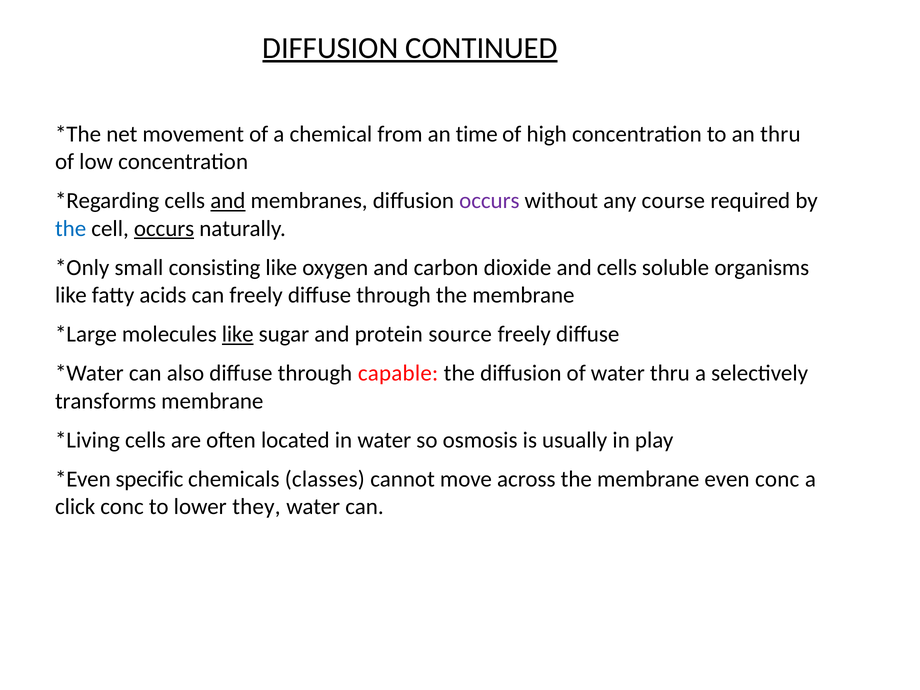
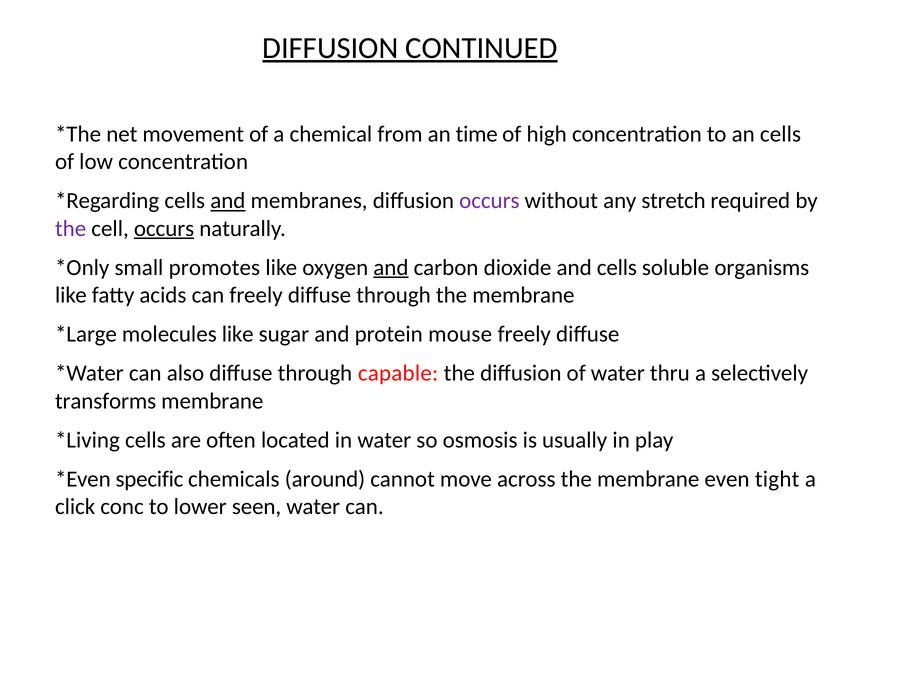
an thru: thru -> cells (780, 134)
course: course -> stretch (674, 201)
the colour: blue -> purple (71, 228)
consisting: consisting -> promotes (214, 268)
and underline: none -> present (391, 268)
like underline: present -> none (238, 334)
source: source -> mouse (460, 334)
classes: classes -> around (325, 479)
even conc: conc -> tight (777, 479)
they: they -> seen (257, 507)
